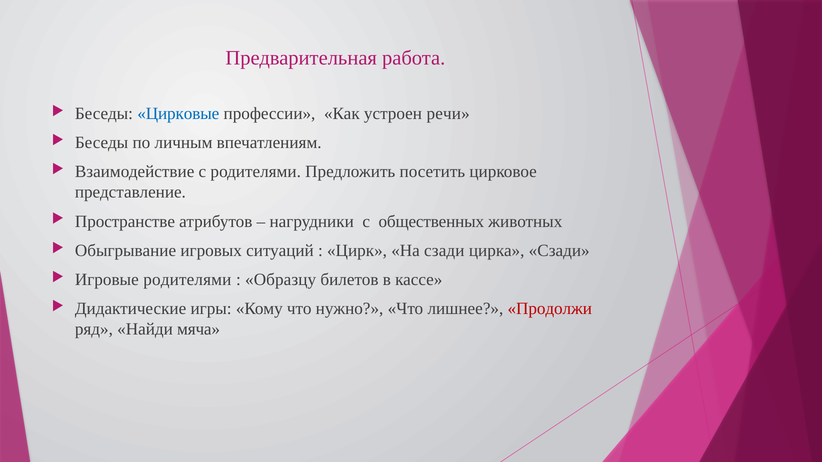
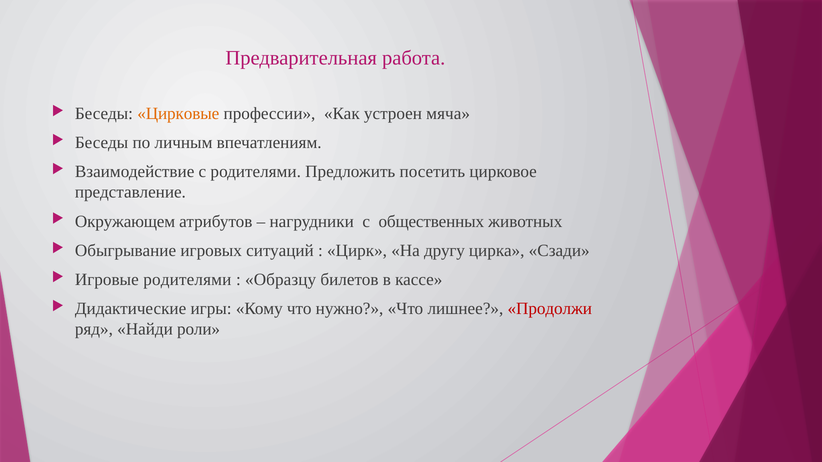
Цирковые colour: blue -> orange (178, 114)
речи: речи -> мяча (448, 114)
Пространстве: Пространстве -> Окружающем (125, 222)
На сзади: сзади -> другу (444, 251)
мяча: мяча -> роли (199, 330)
